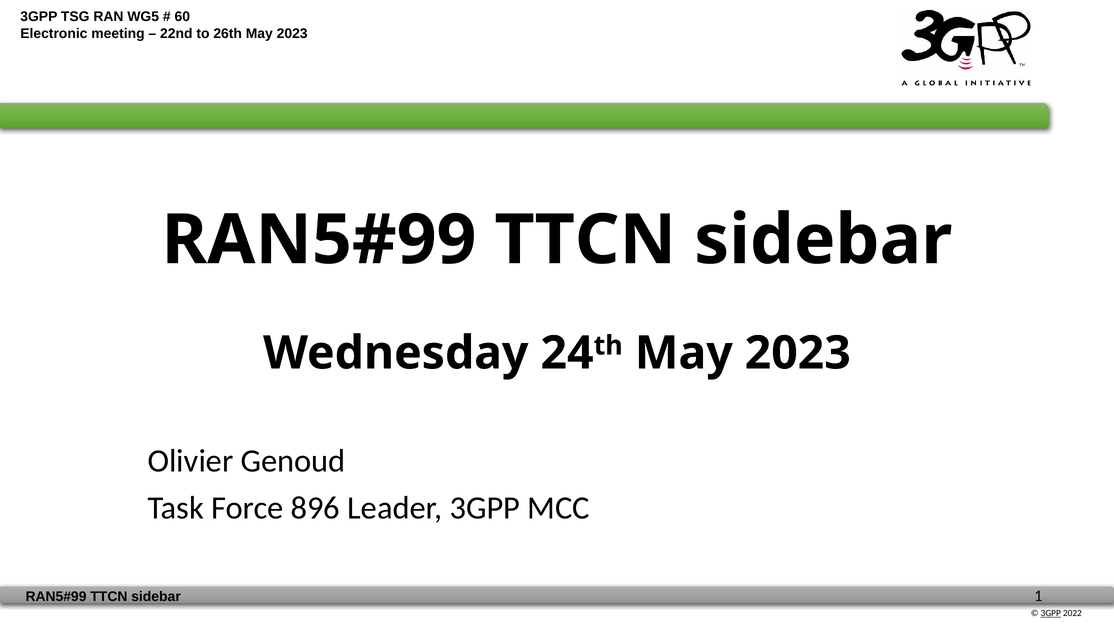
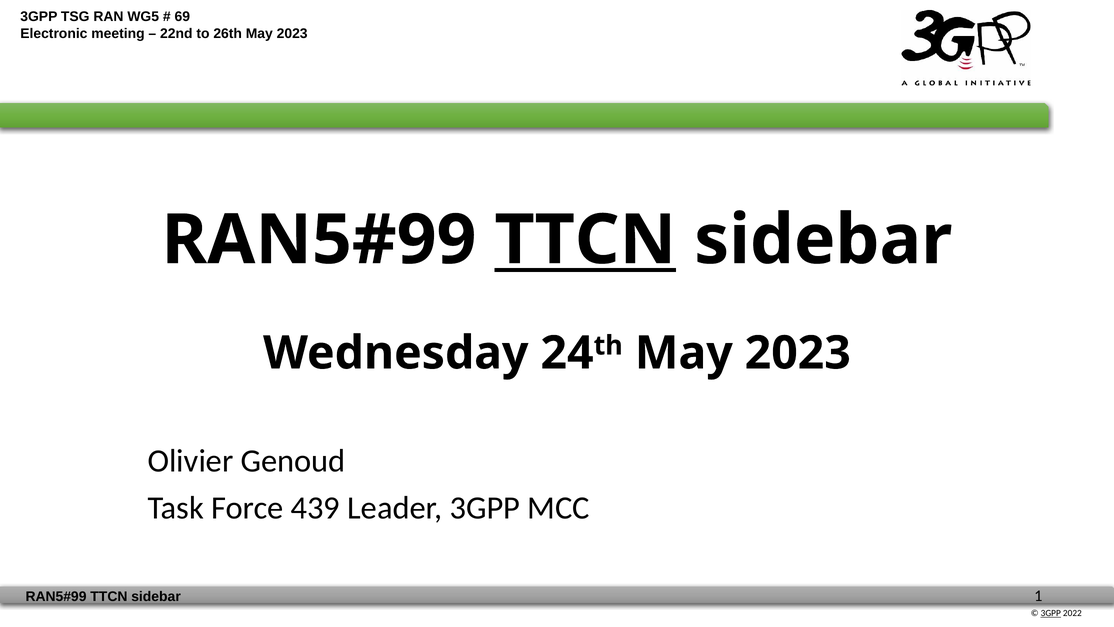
60: 60 -> 69 (182, 17)
TTCN underline: none -> present (585, 240)
896: 896 -> 439 (315, 507)
